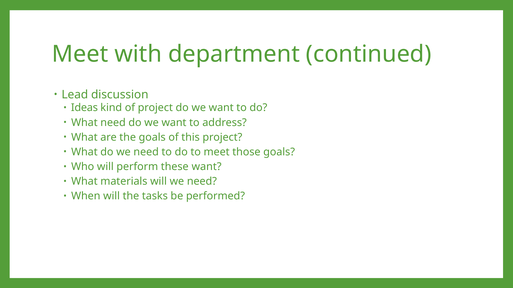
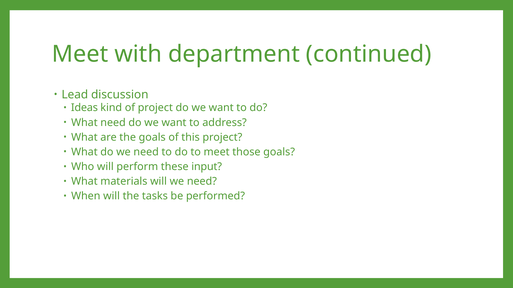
these want: want -> input (207, 167)
